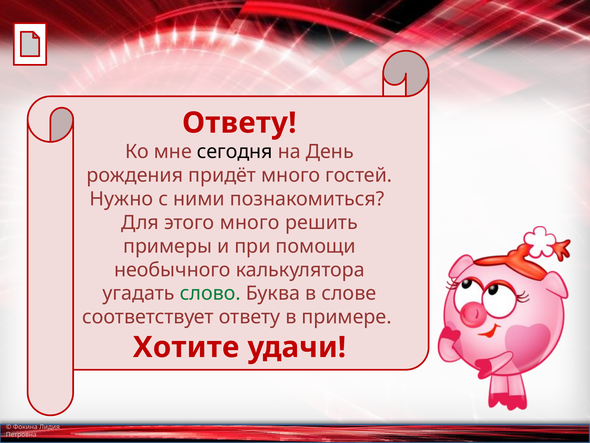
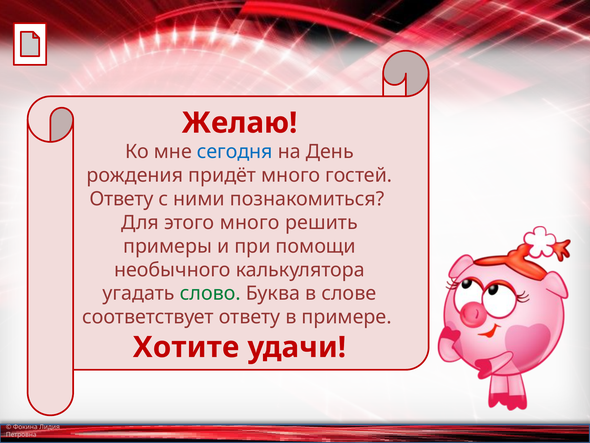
Ответу: Ответу -> Желаю (239, 123)
сегодня colour: black -> blue (235, 152)
Нужно: Нужно -> Ответу (121, 199)
